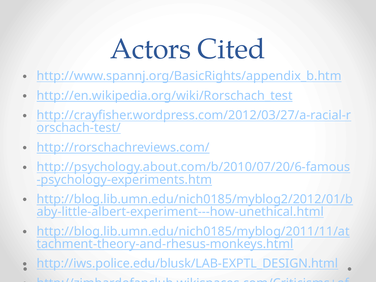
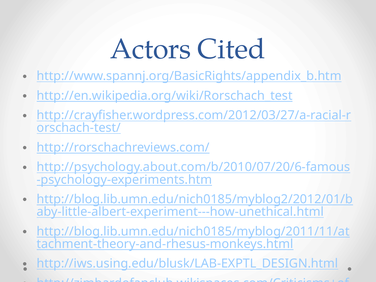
http://iws.police.edu/blusk/LAB-EXPTL_DESIGN.html: http://iws.police.edu/blusk/LAB-EXPTL_DESIGN.html -> http://iws.using.edu/blusk/LAB-EXPTL_DESIGN.html (187, 264)
